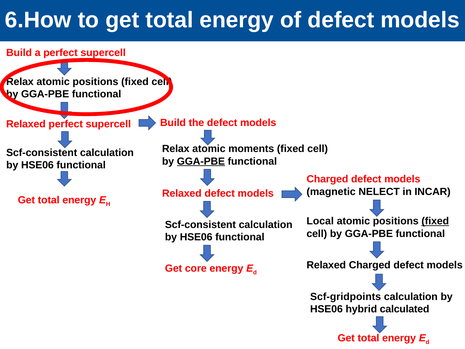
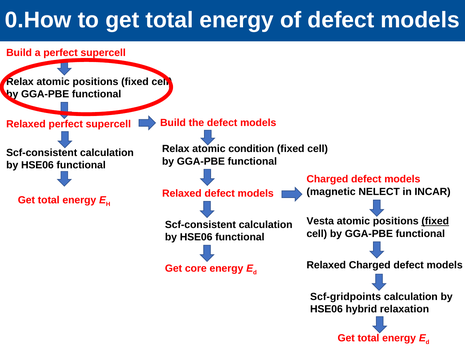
6.How: 6.How -> 0.How (38, 20)
moments: moments -> condition (251, 149)
GGA-PBE underline: present -> none (201, 161)
Local: Local -> Vesta (320, 221)
calculated: calculated -> relaxation (404, 309)
